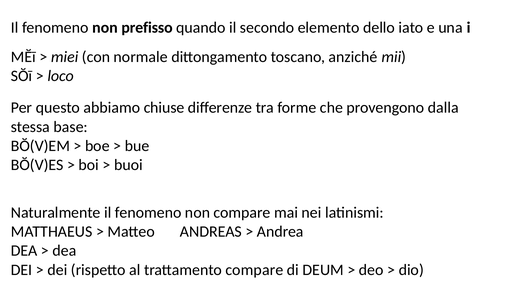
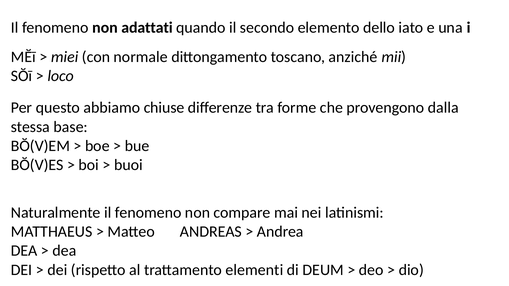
prefisso: prefisso -> adattati (147, 28)
trattamento compare: compare -> elementi (254, 270)
